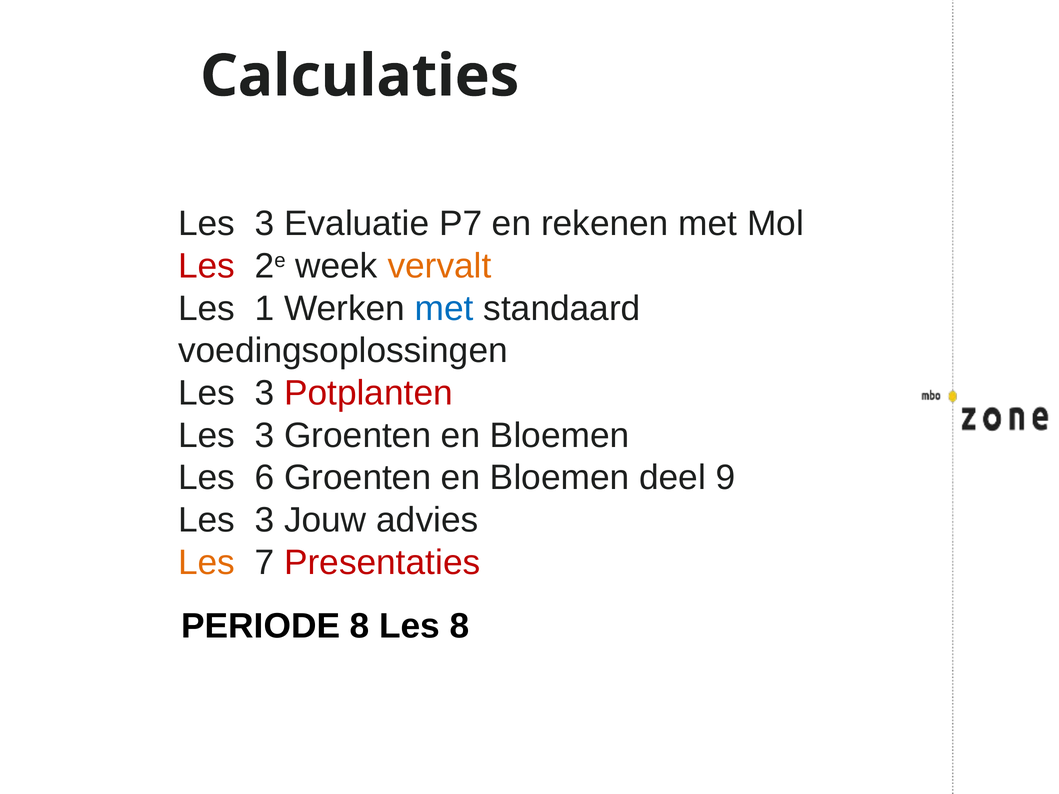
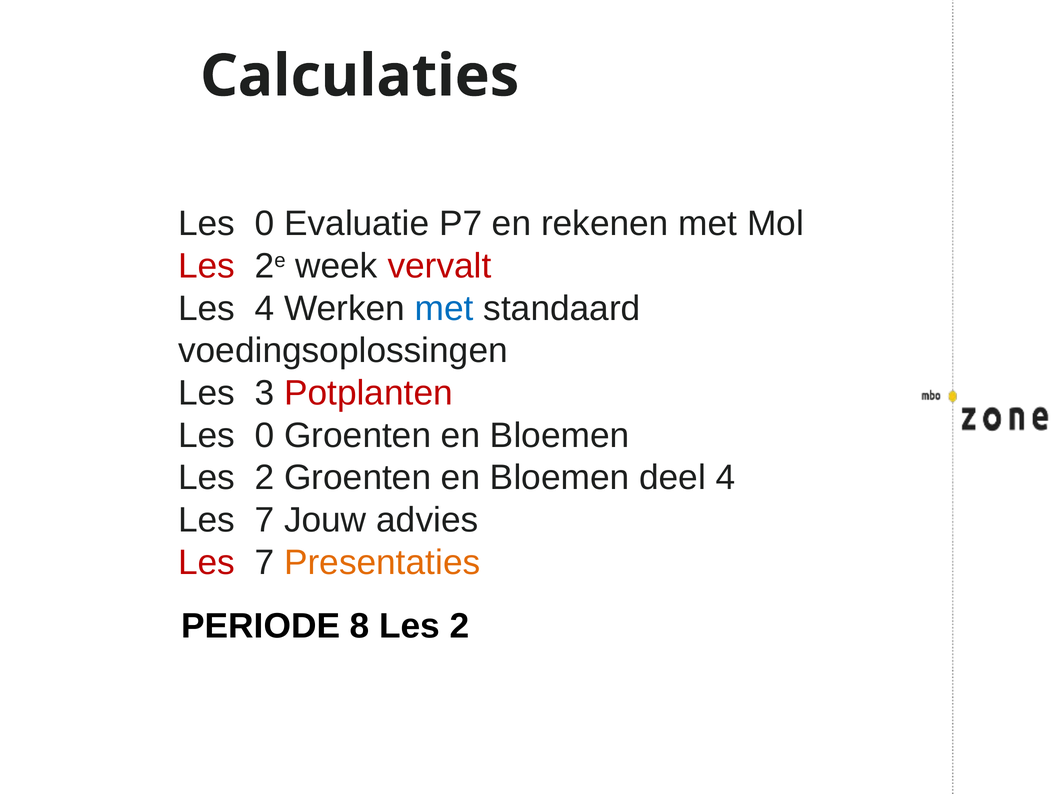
3: 3 -> 0 (264, 224)
vervalt colour: orange -> red (439, 266)
Les 1: 1 -> 4 (264, 309)
3: 3 -> 0 (264, 436)
6: 6 -> 2 (264, 478)
deel 9: 9 -> 4 (725, 478)
3: 3 -> 7 (264, 520)
Les colour: orange -> red (207, 563)
Presentaties colour: red -> orange (382, 563)
8 Les 8: 8 -> 2 (460, 626)
